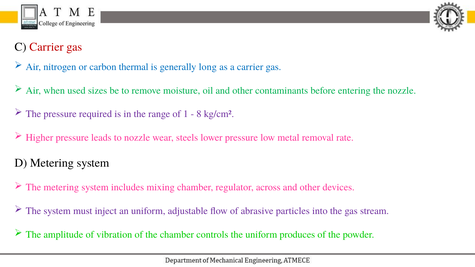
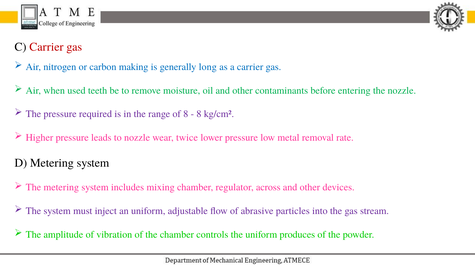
thermal: thermal -> making (134, 67)
sizes: sizes -> teeth (98, 91)
of 1: 1 -> 8 (186, 114)
steels: steels -> twice (187, 138)
